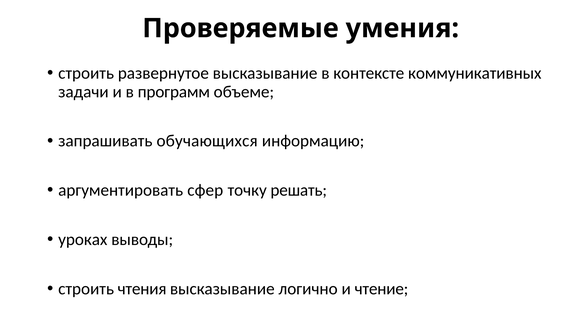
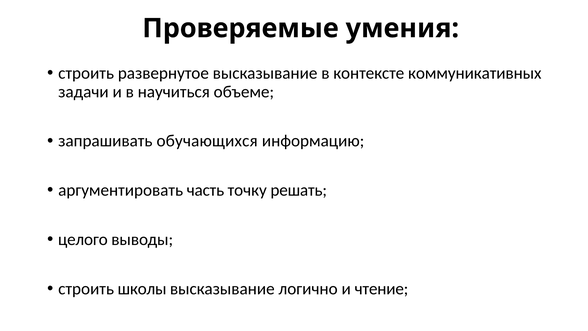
программ: программ -> научиться (174, 92)
сфер: сфер -> часть (205, 190)
уроках: уроках -> целого (83, 239)
чтения: чтения -> школы (142, 289)
